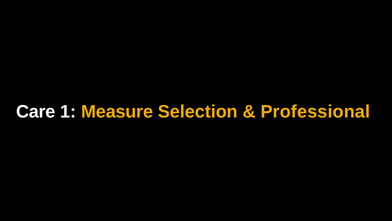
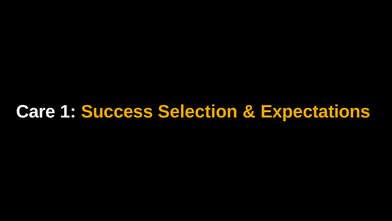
Measure: Measure -> Success (117, 111)
Professional: Professional -> Expectations (316, 111)
